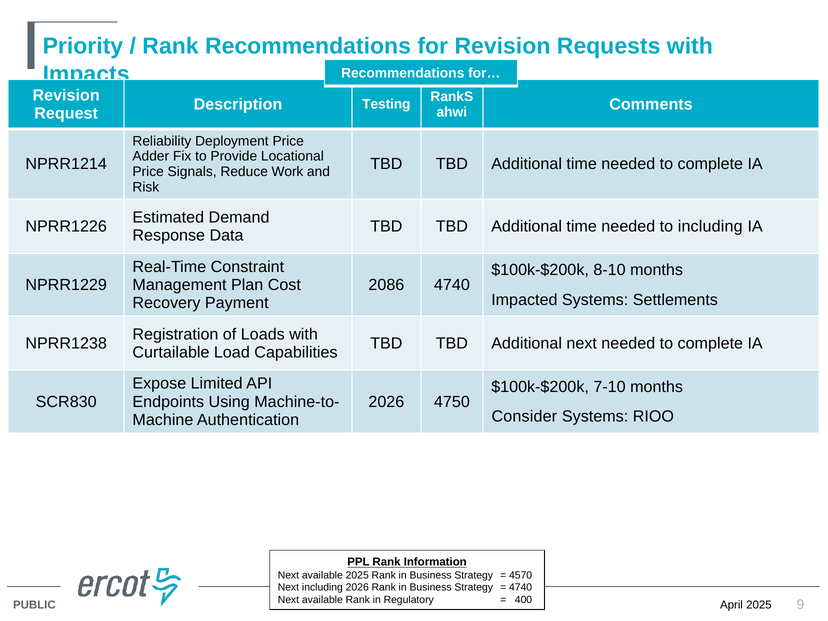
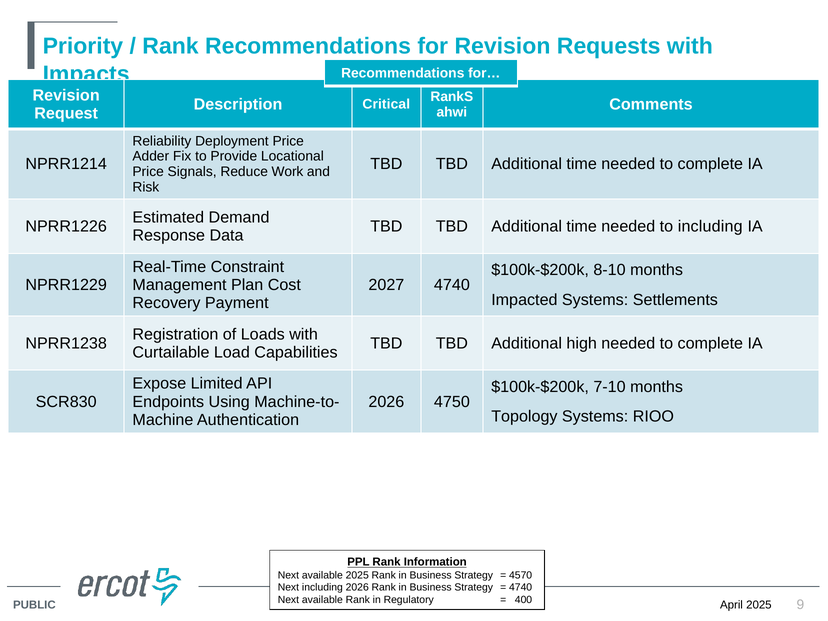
Testing: Testing -> Critical (386, 104)
2086: 2086 -> 2027 (386, 285)
Additional next: next -> high (582, 343)
Consider: Consider -> Topology (524, 417)
